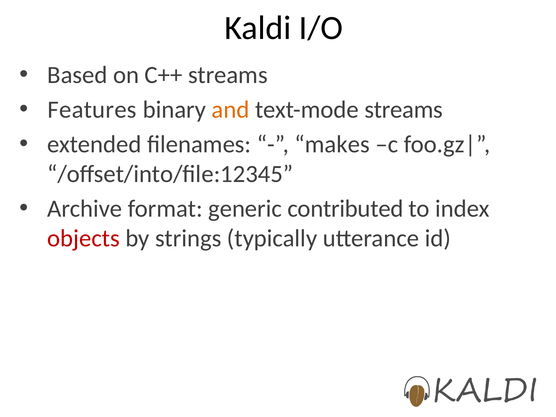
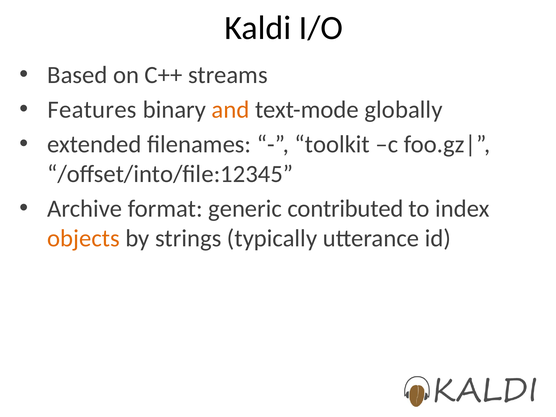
text-mode streams: streams -> globally (404, 110)
makes: makes -> toolkit (332, 144)
objects colour: red -> orange (84, 238)
